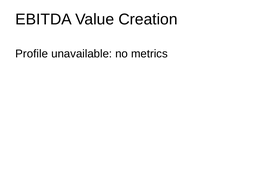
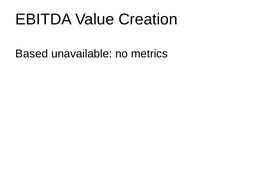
Profile: Profile -> Based (32, 54)
